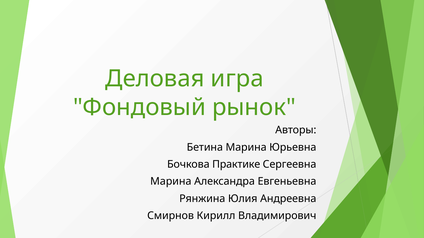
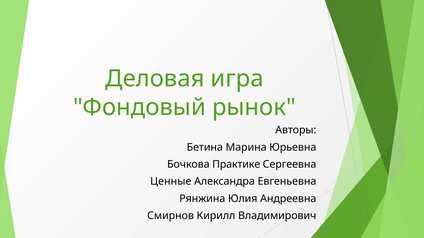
Марина: Марина -> Ценные (171, 182)
